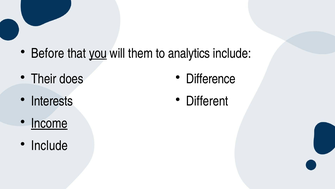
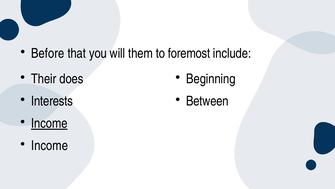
you underline: present -> none (98, 53)
analytics: analytics -> foremost (189, 53)
Difference: Difference -> Beginning (211, 79)
Different: Different -> Between (207, 101)
Include: Include -> Income (50, 145)
